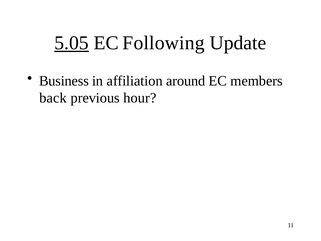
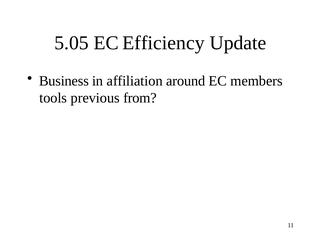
5.05 underline: present -> none (72, 43)
Following: Following -> Efficiency (164, 43)
back: back -> tools (53, 98)
hour: hour -> from (140, 98)
